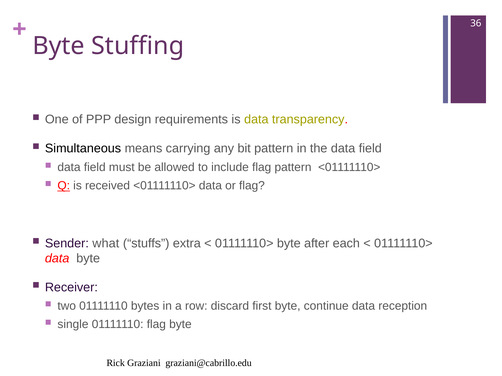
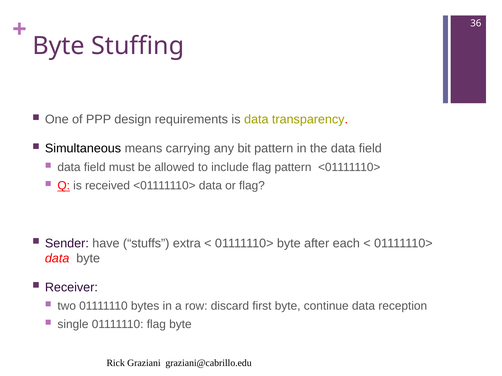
what: what -> have (106, 244)
